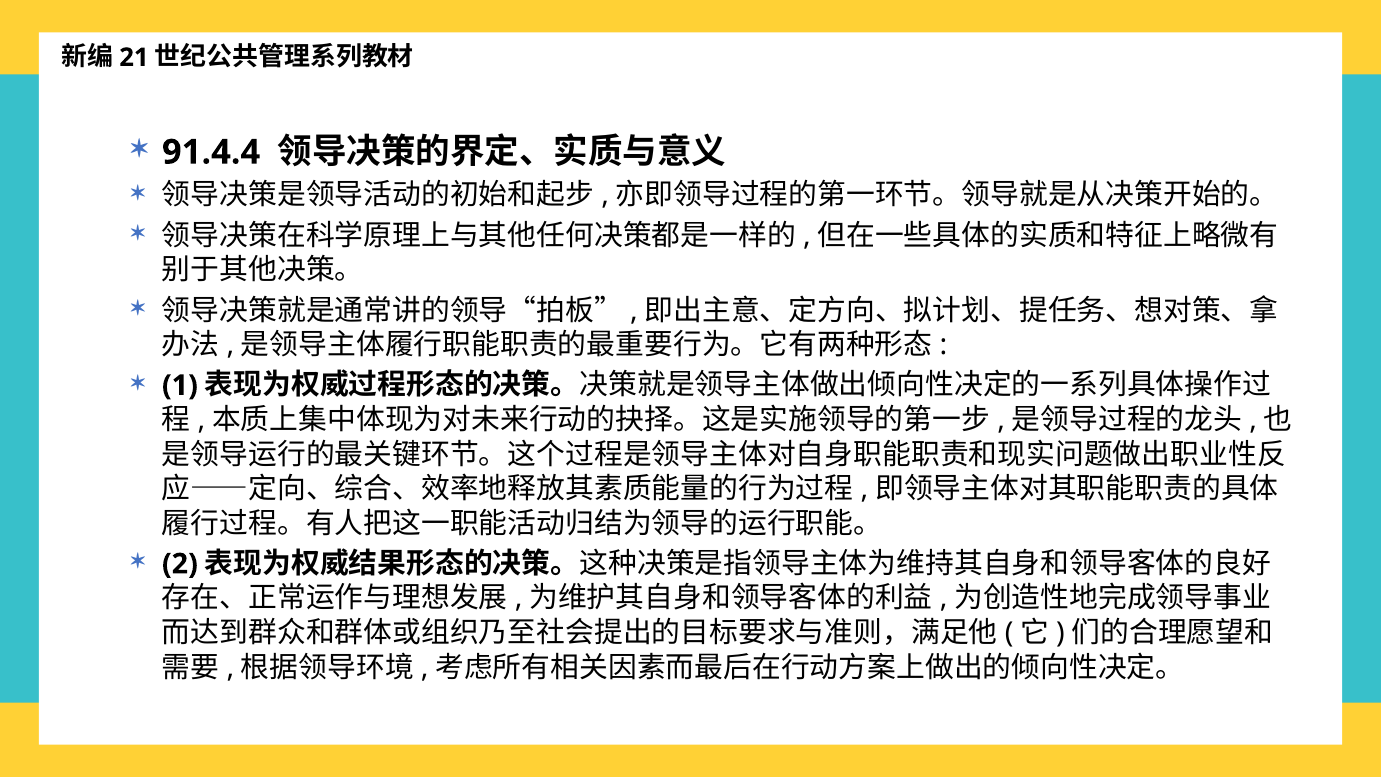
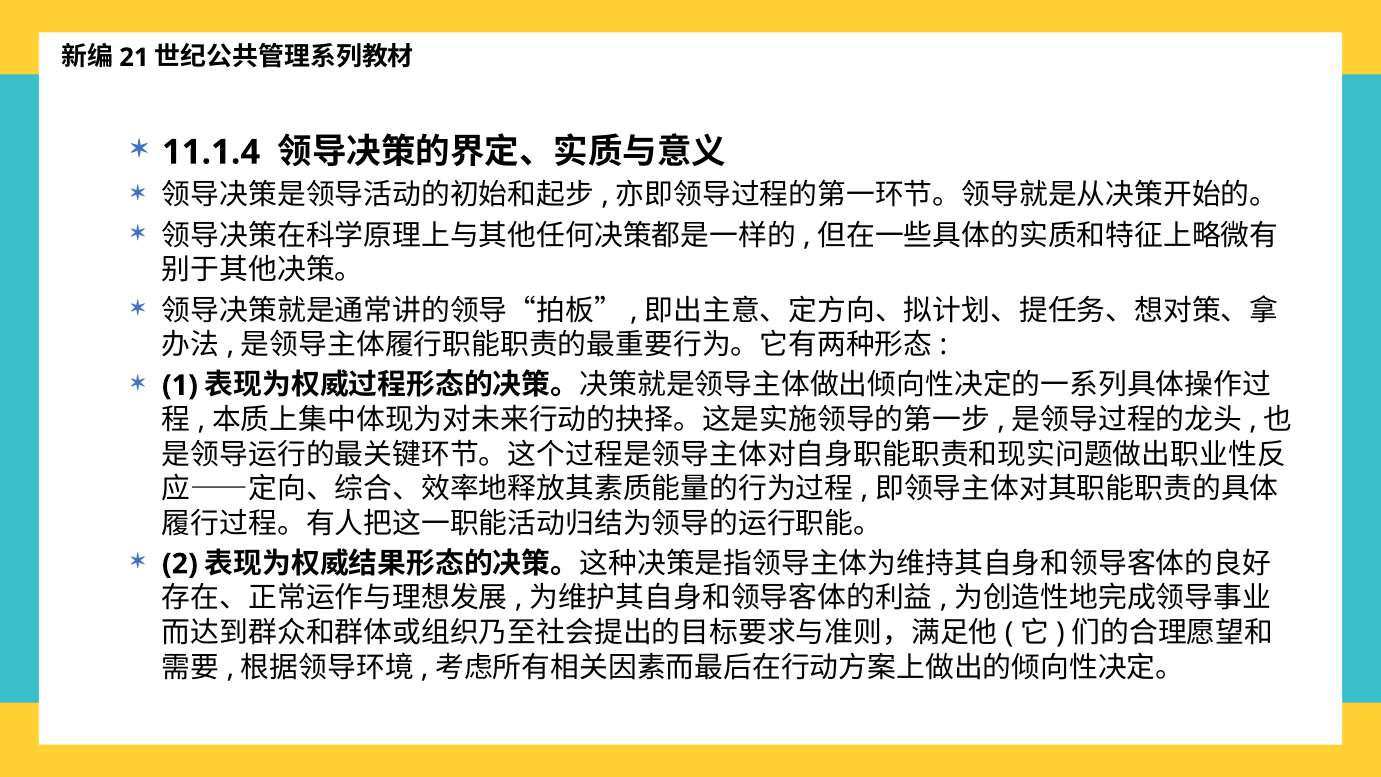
91.4.4: 91.4.4 -> 11.1.4 (211, 152)
